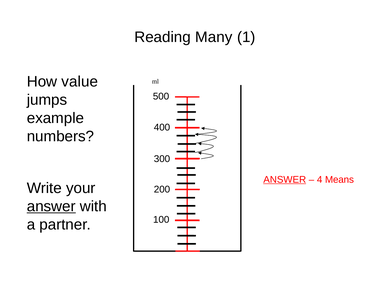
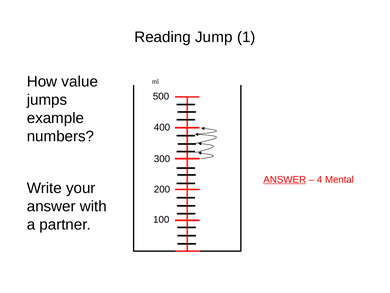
Many: Many -> Jump (214, 37)
Means: Means -> Mental (339, 179)
answer underline: present -> none (51, 206)
